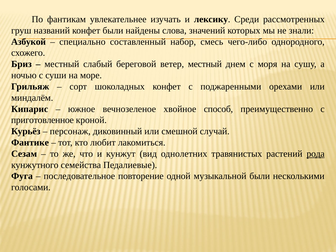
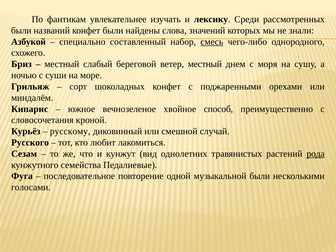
груш: груш -> были (21, 30)
смесь underline: none -> present (212, 42)
приготовленное: приготовленное -> словосочетания (42, 120)
персонаж: персонаж -> русскому (70, 131)
Фантике: Фантике -> Русского (30, 143)
